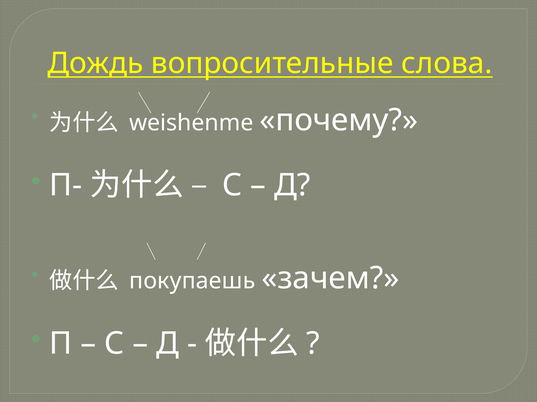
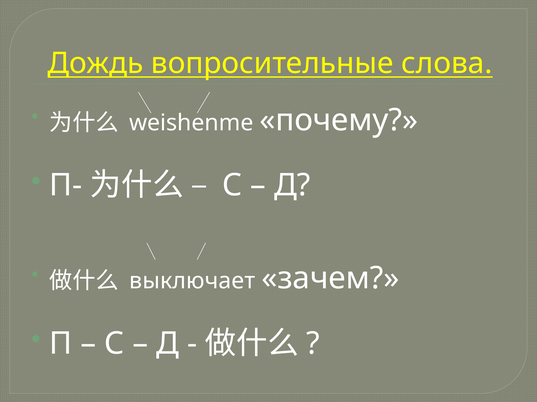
покупаешь: покупаешь -> выключает (192, 281)
